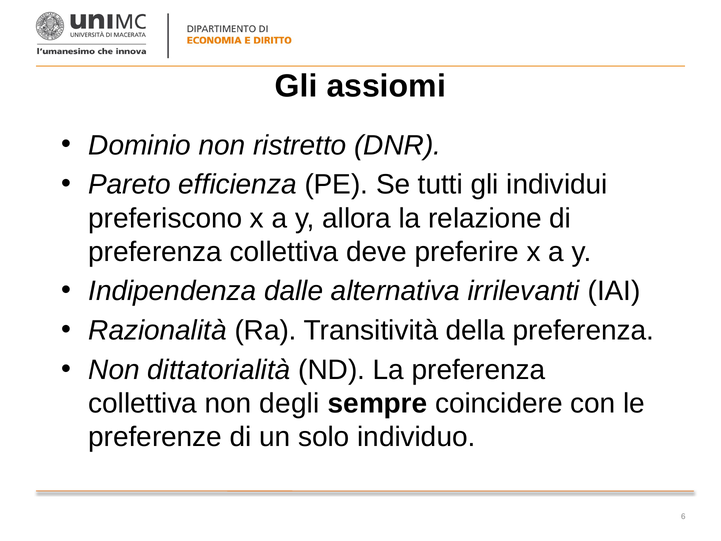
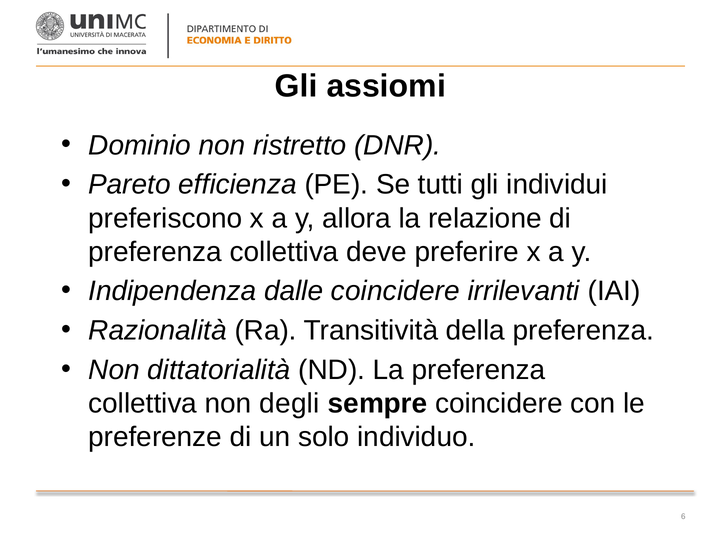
dalle alternativa: alternativa -> coincidere (395, 291)
